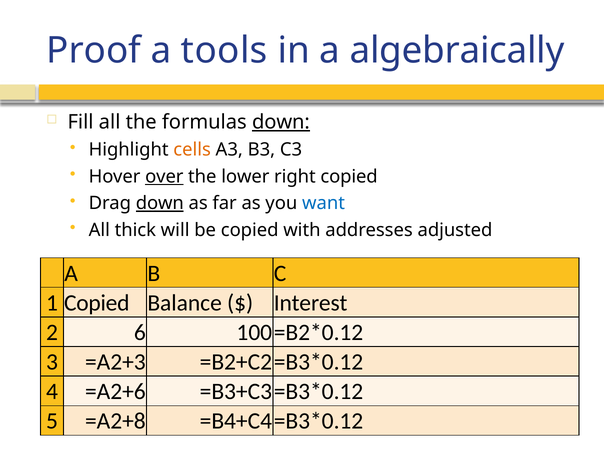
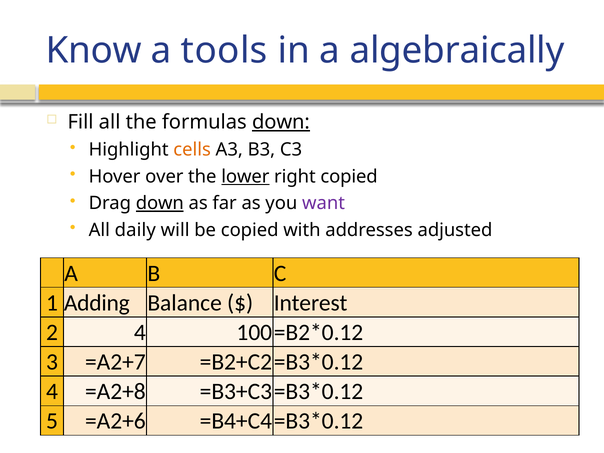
Proof: Proof -> Know (94, 50)
over underline: present -> none (164, 177)
lower underline: none -> present (245, 177)
want colour: blue -> purple (324, 203)
thick: thick -> daily (135, 230)
1 Copied: Copied -> Adding (97, 303)
2 6: 6 -> 4 (140, 332)
=A2+3: =A2+3 -> =A2+7 (115, 362)
=A2+6: =A2+6 -> =A2+8 (115, 391)
=A2+8: =A2+8 -> =A2+6 (115, 421)
